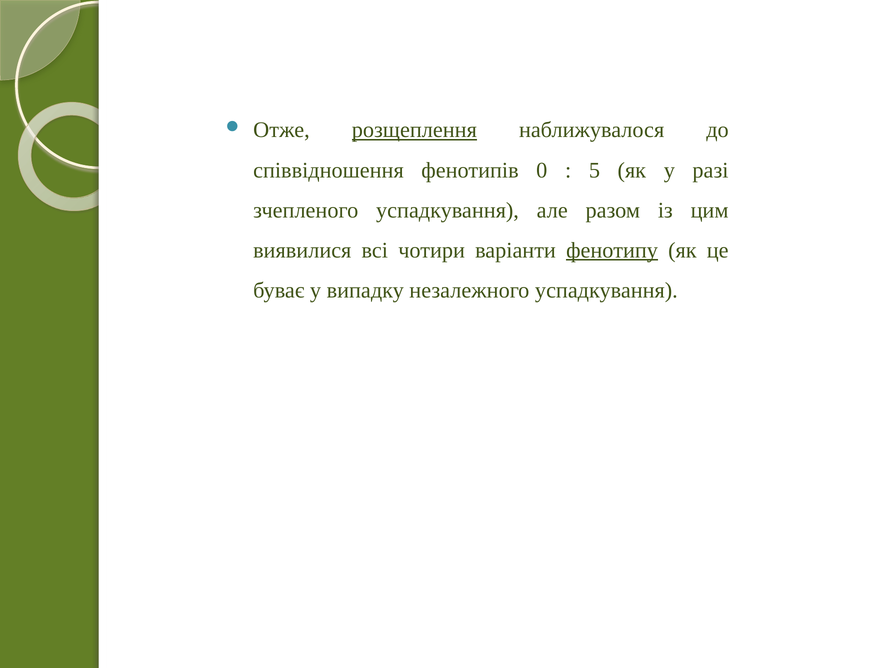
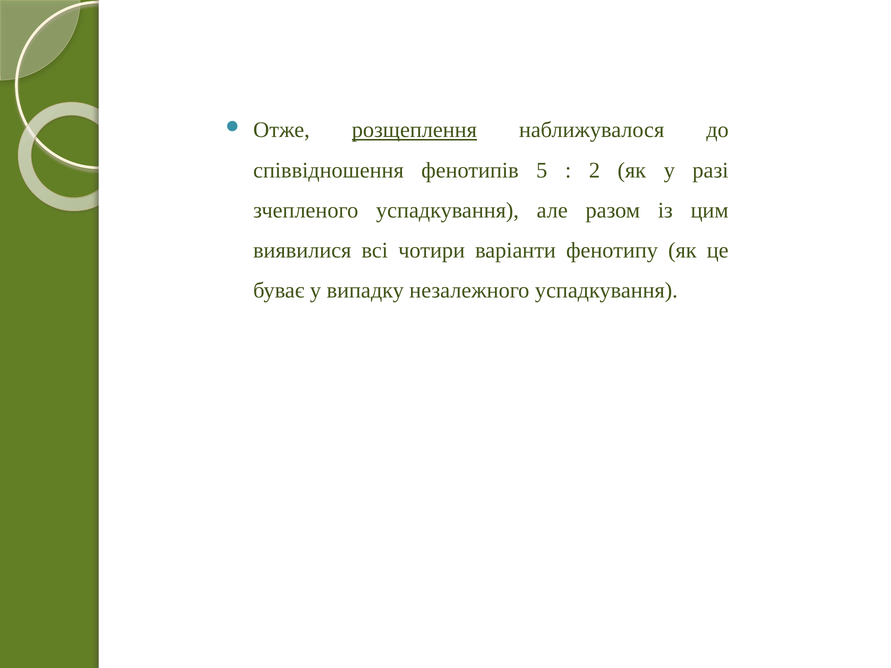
0: 0 -> 5 (542, 170)
5: 5 -> 2 (594, 170)
фенотипу underline: present -> none (612, 250)
